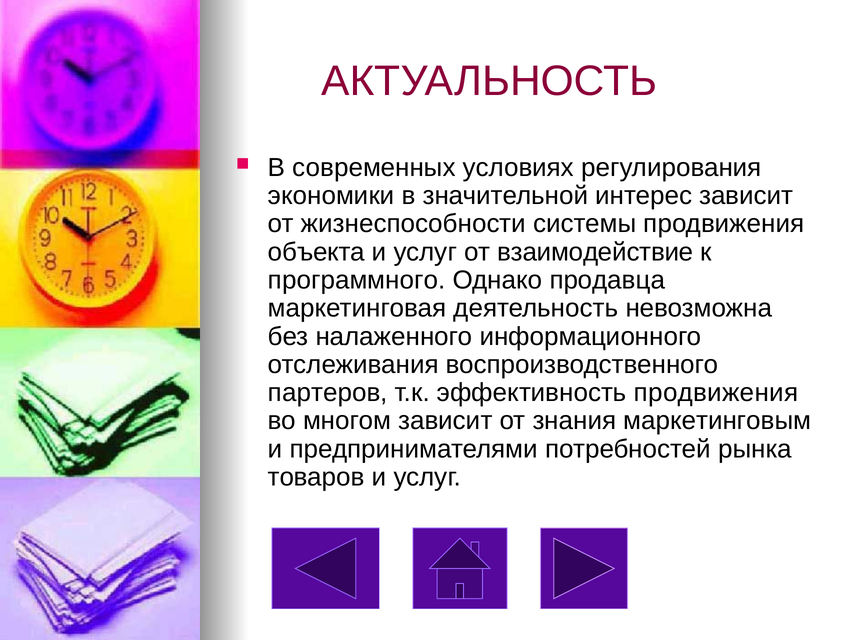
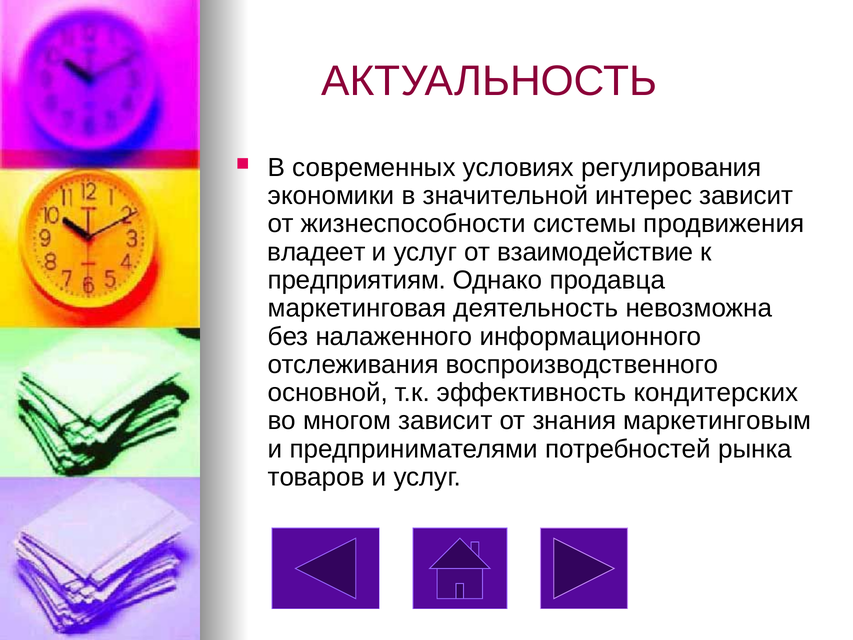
объекта: объекта -> владеет (317, 252)
программного: программного -> предприятиям (357, 280)
партеров: партеров -> основной (328, 393)
эффективность продвижения: продвижения -> кондитерских (716, 393)
